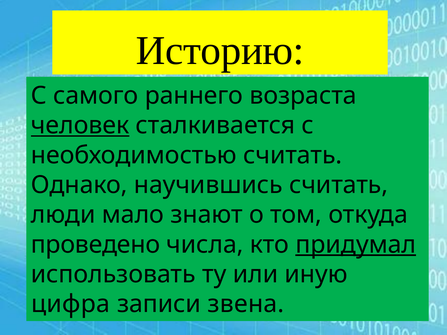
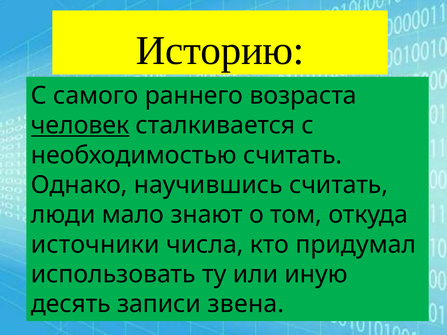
проведено: проведено -> источники (95, 245)
придумал underline: present -> none (356, 245)
цифра: цифра -> десять (71, 304)
